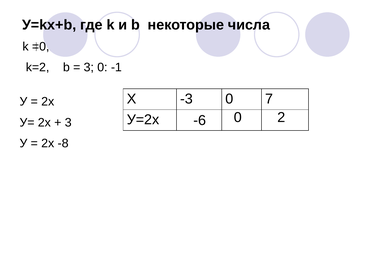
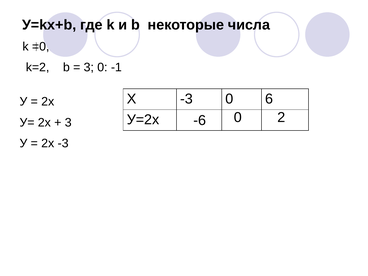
7: 7 -> 6 (269, 99)
2х -8: -8 -> -3 (63, 143)
